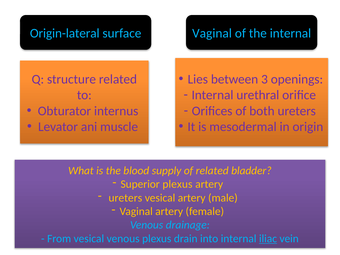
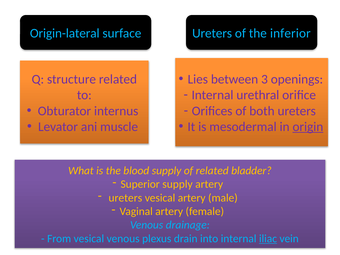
Vaginal: Vaginal -> Ureters (212, 33)
the internal: internal -> inferior (290, 33)
origin underline: none -> present (308, 127)
Superior plexus: plexus -> supply (177, 184)
